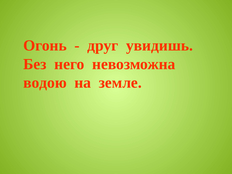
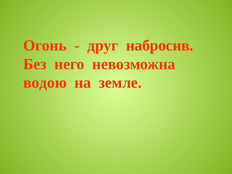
увидишь: увидишь -> набросив (160, 46)
